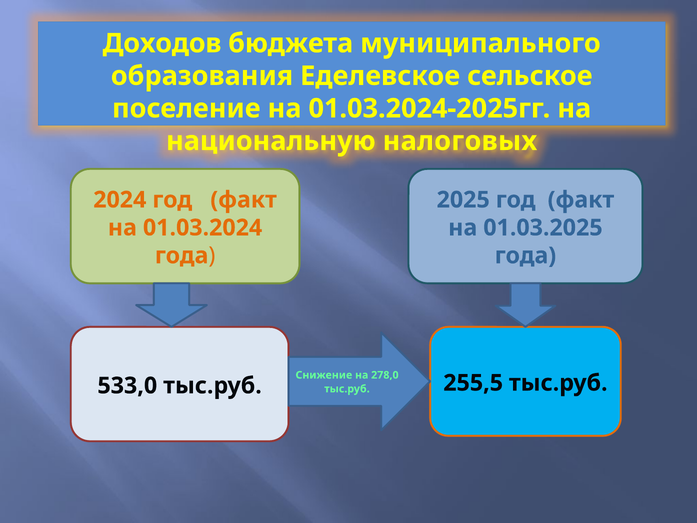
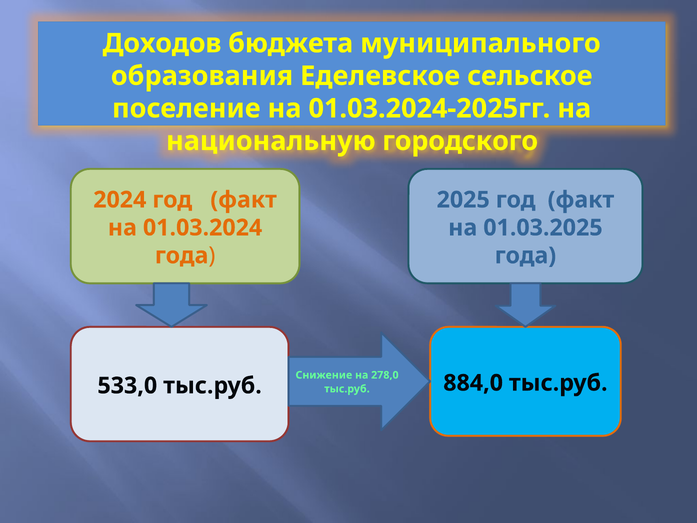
налоговых: налоговых -> городского (460, 141)
255,5: 255,5 -> 884,0 (473, 383)
